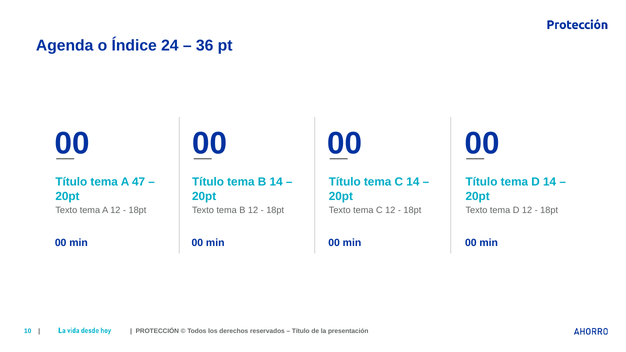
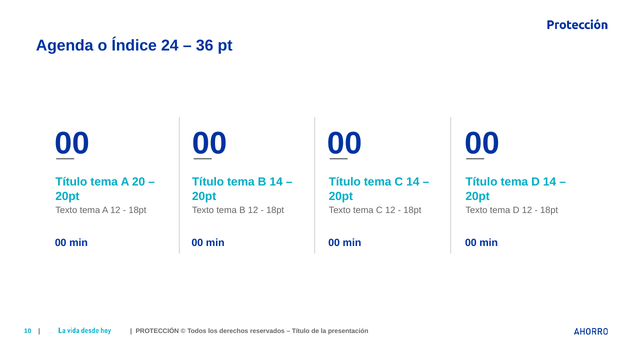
47: 47 -> 20 (139, 182)
